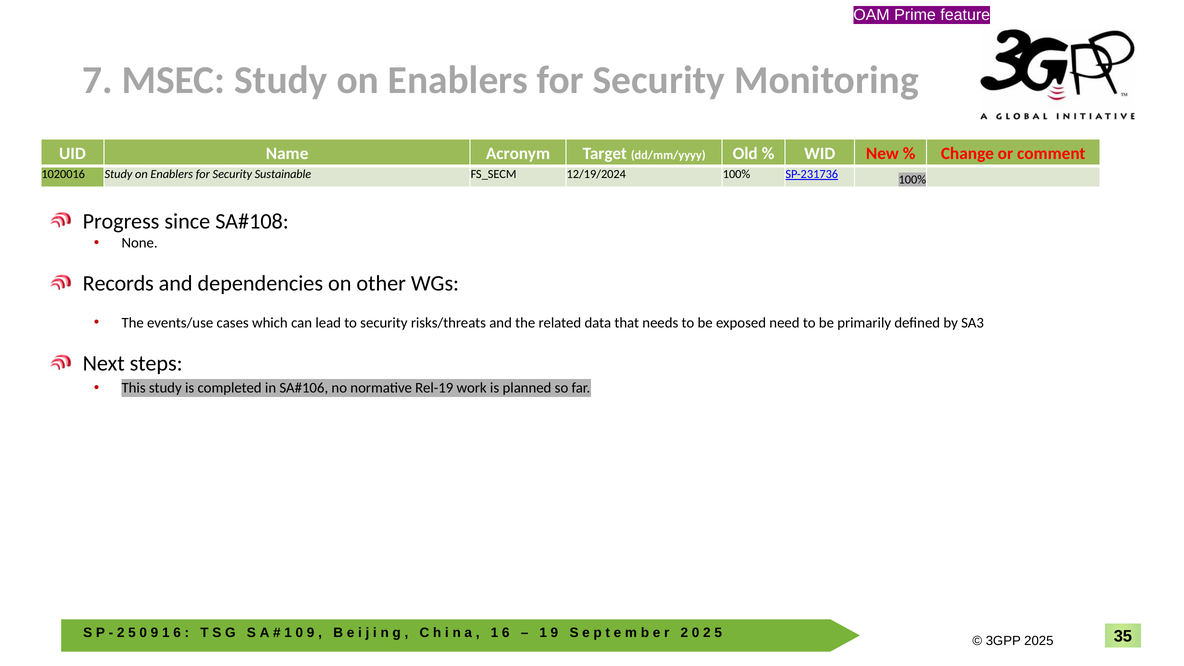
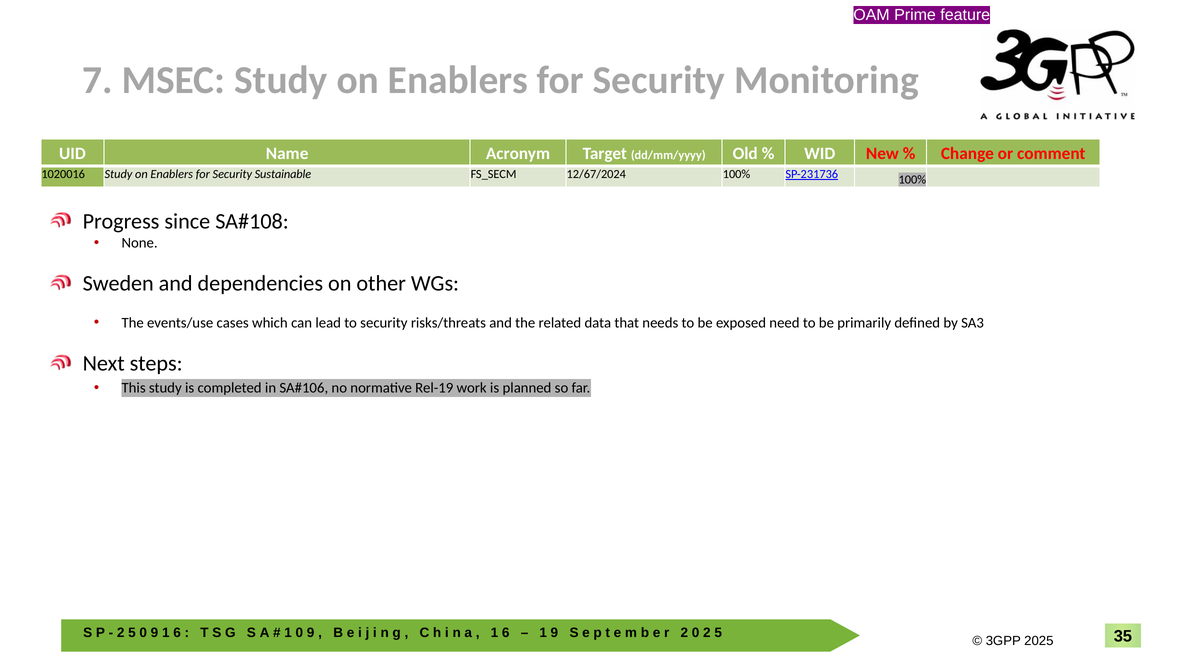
12/19/2024: 12/19/2024 -> 12/67/2024 (596, 174)
Records: Records -> Sweden (118, 283)
